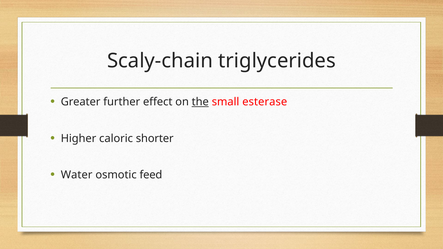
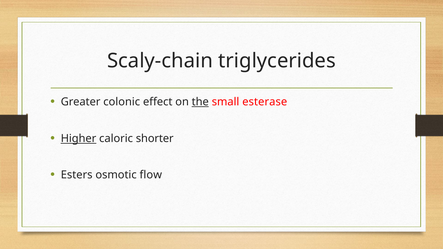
further: further -> colonic (122, 102)
Higher underline: none -> present (79, 139)
Water: Water -> Esters (77, 175)
feed: feed -> flow (151, 175)
